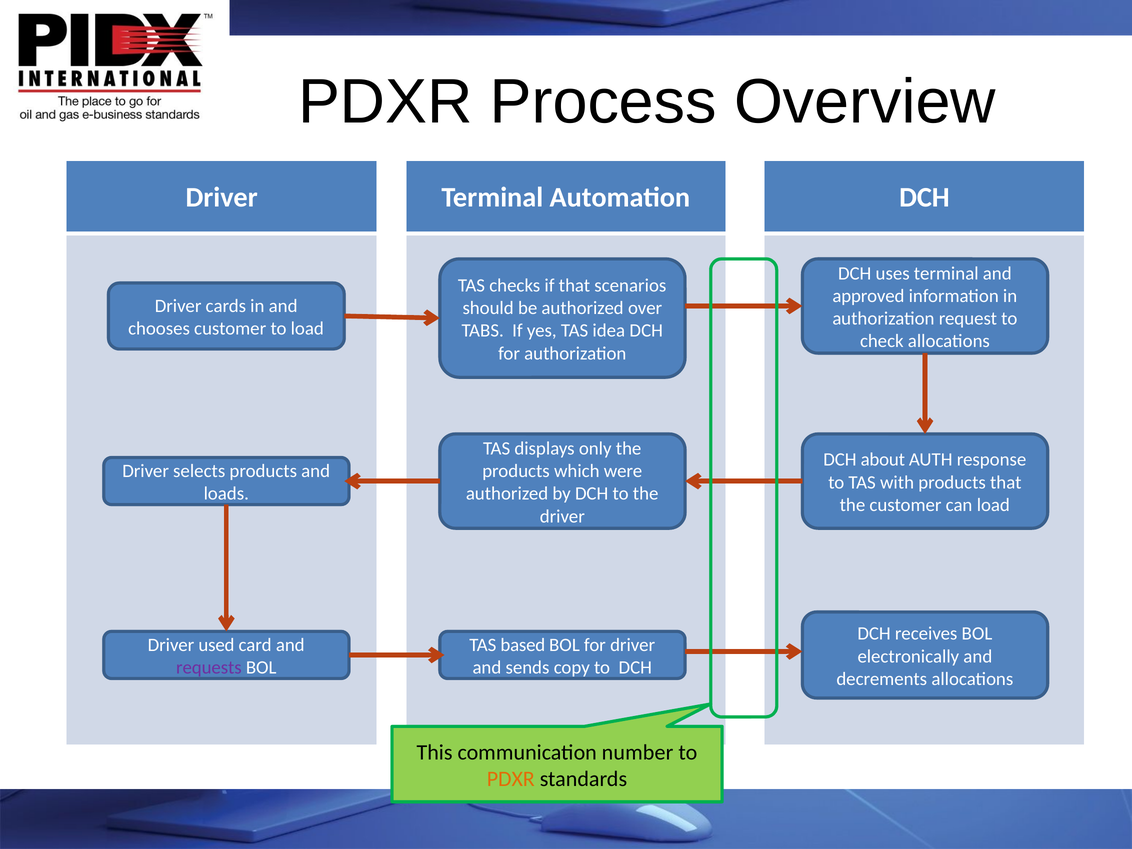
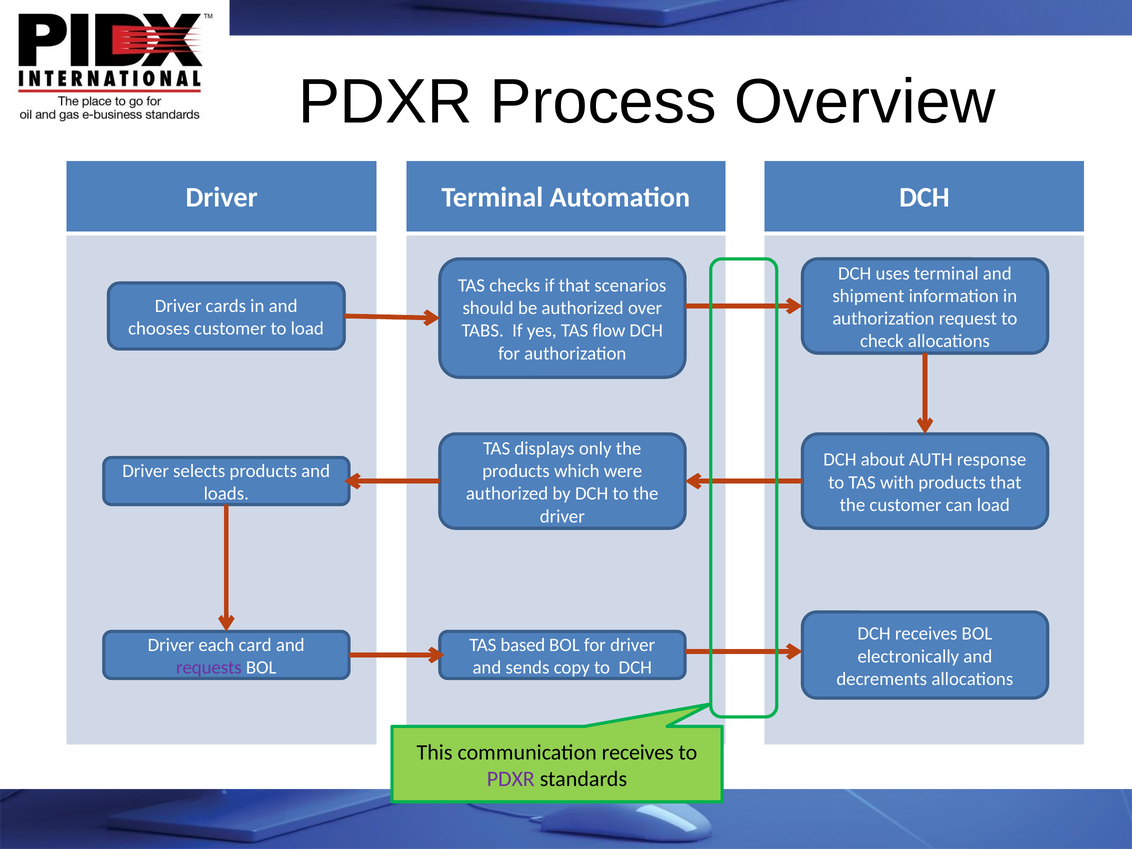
approved: approved -> shipment (868, 296)
idea: idea -> flow (609, 331)
used: used -> each (216, 645)
communication number: number -> receives (638, 752)
PDXR colour: orange -> purple (511, 779)
